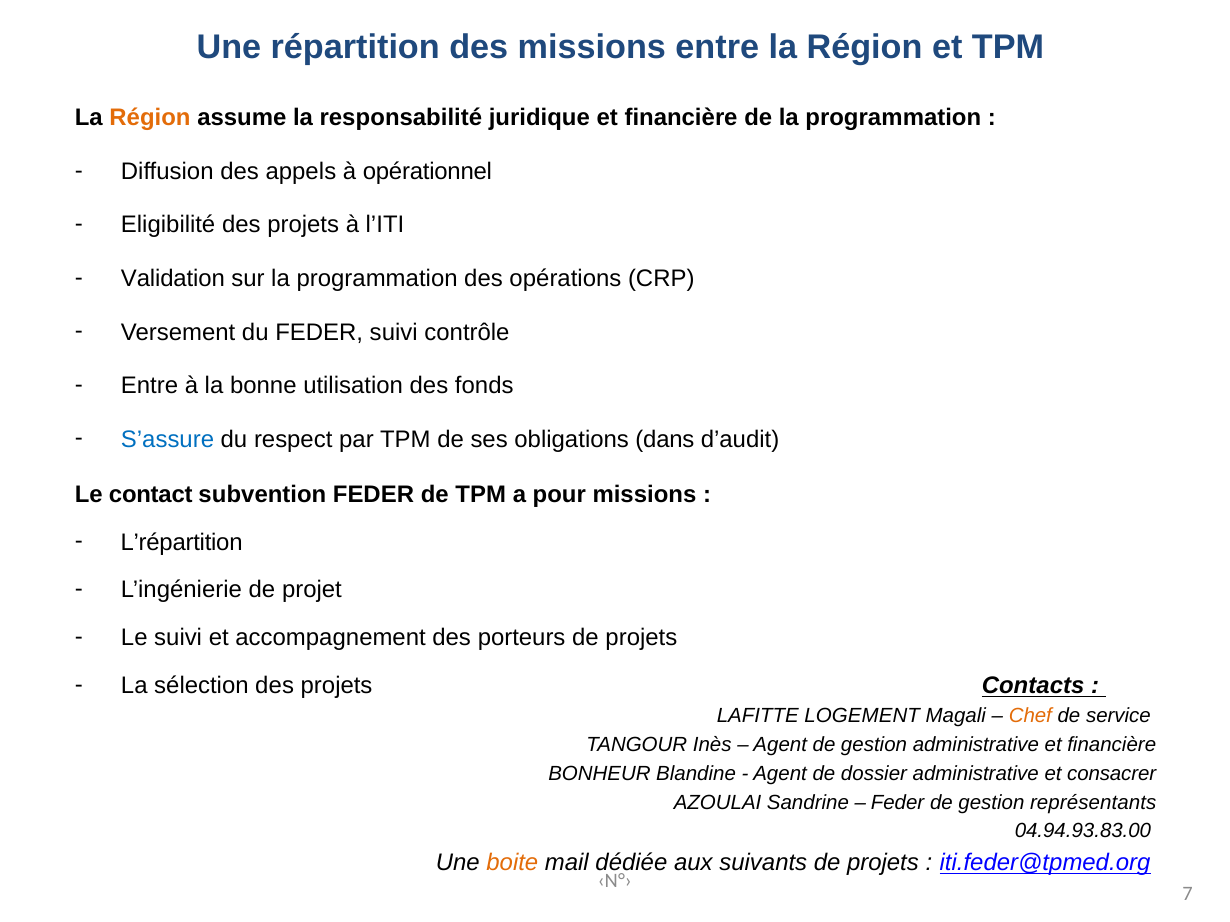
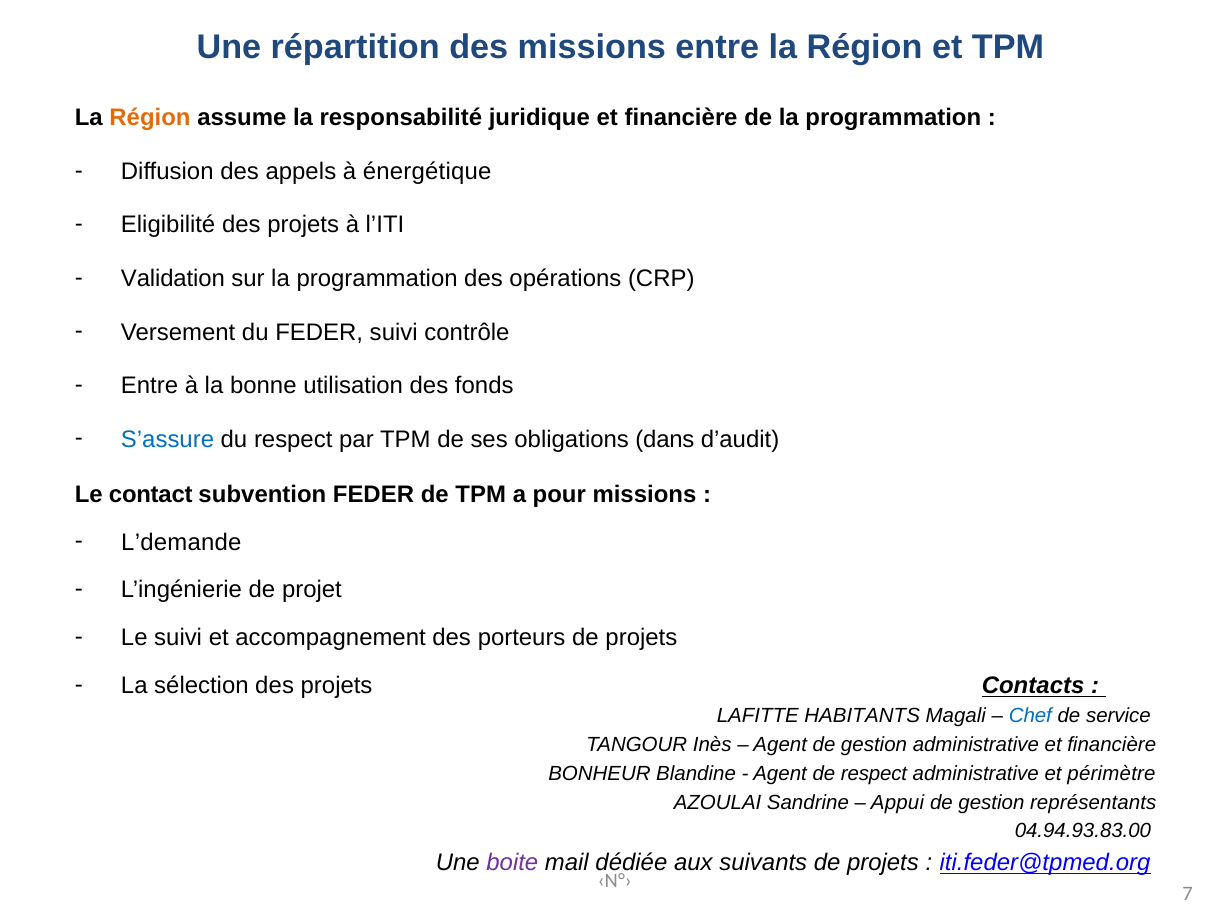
opérationnel: opérationnel -> énergétique (427, 172)
L’répartition: L’répartition -> L’demande (181, 543)
LOGEMENT: LOGEMENT -> HABITANTS (862, 717)
Chef colour: orange -> blue (1030, 717)
de dossier: dossier -> respect (874, 774)
consacrer: consacrer -> périmètre (1111, 774)
Feder: Feder -> Appui (897, 803)
boite colour: orange -> purple (512, 863)
